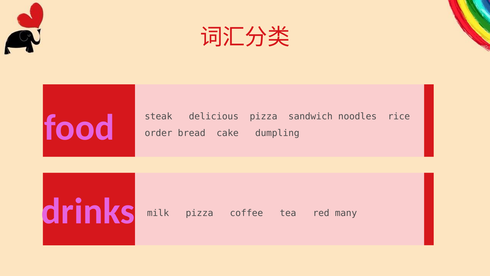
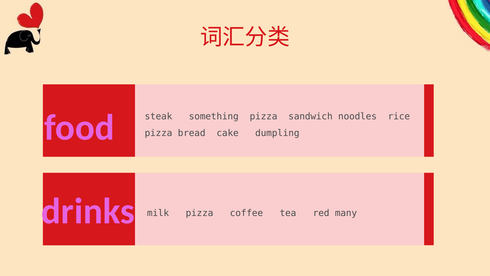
delicious: delicious -> something (214, 116)
order: order -> pizza (159, 133)
